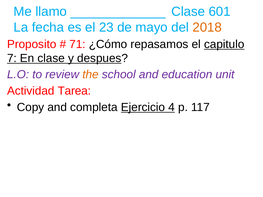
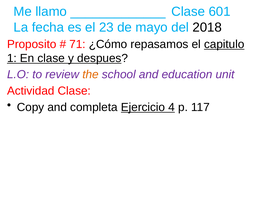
2018 colour: orange -> black (207, 27)
7: 7 -> 1 (12, 58)
Actividad Tarea: Tarea -> Clase (74, 91)
